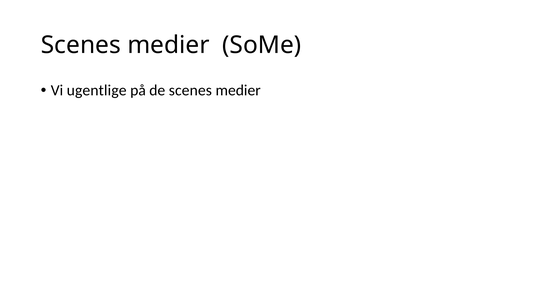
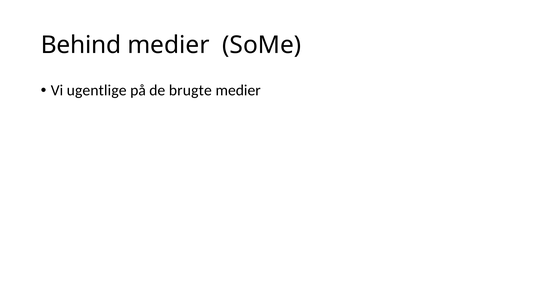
Scenes: Scenes -> Behind (81, 45)
de scenes: scenes -> brugte (190, 90)
